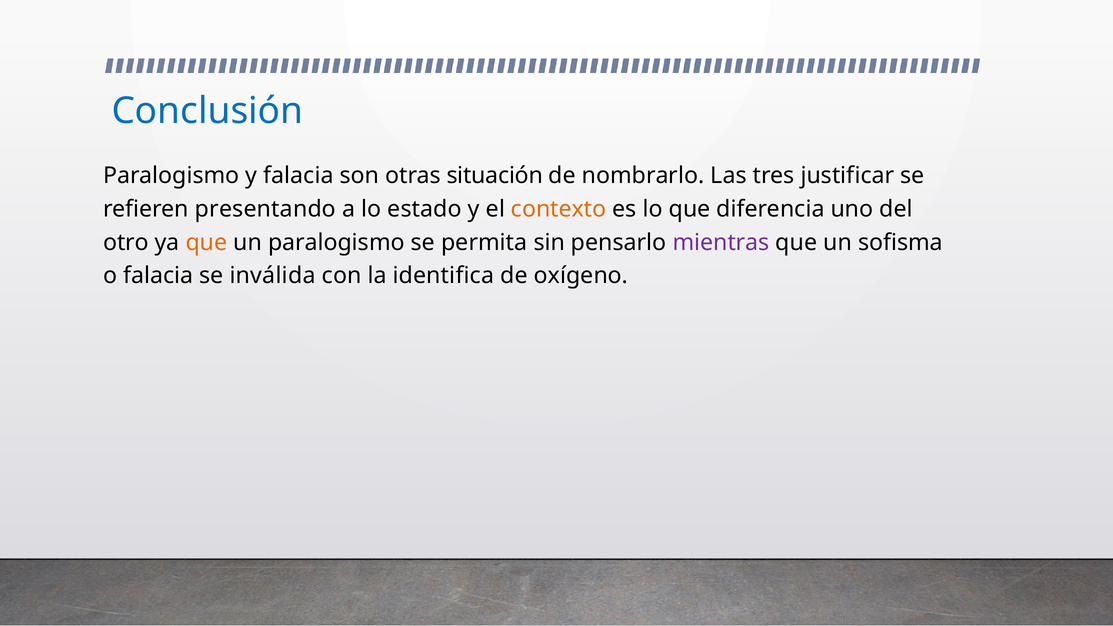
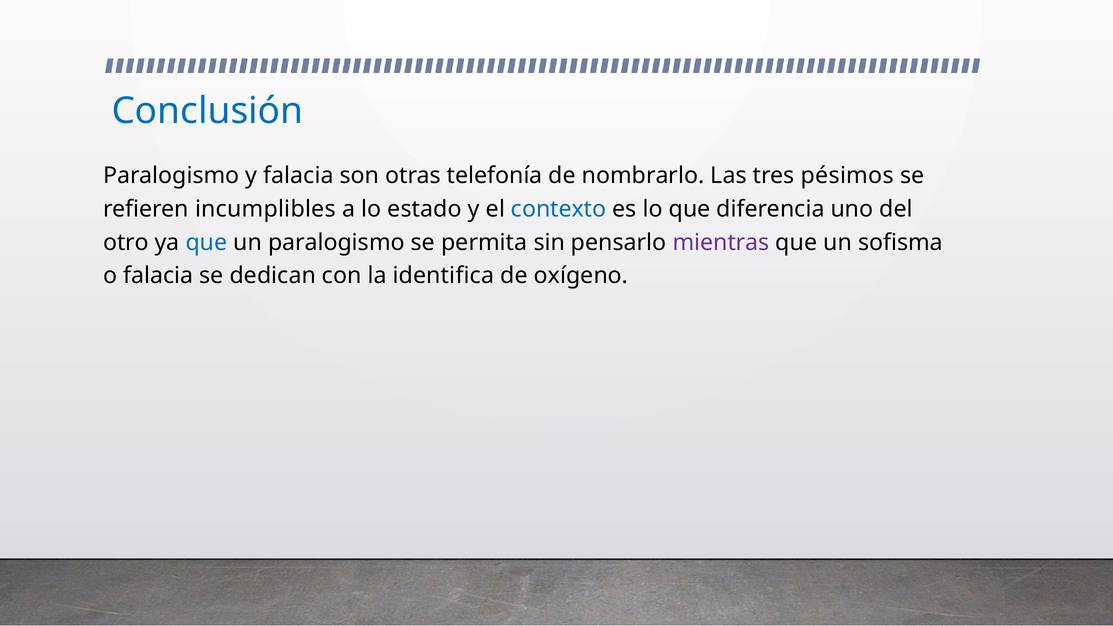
situación: situación -> telefonía (495, 176)
justificar: justificar -> pésimos (847, 176)
presentando: presentando -> incumplibles (265, 209)
contexto colour: orange -> blue (559, 209)
que colour: orange -> blue (206, 242)
inválida: inválida -> dedican (273, 276)
